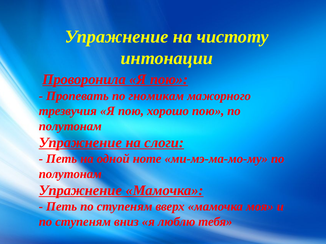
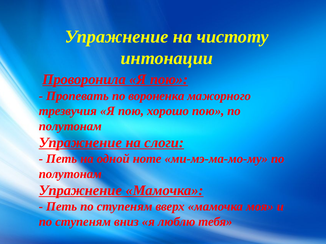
гномикам: гномикам -> вороненка (156, 96)
